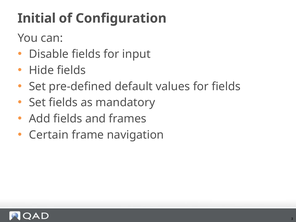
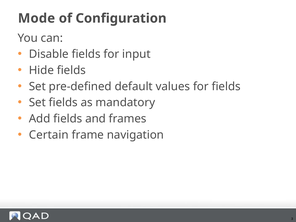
Initial: Initial -> Mode (37, 18)
